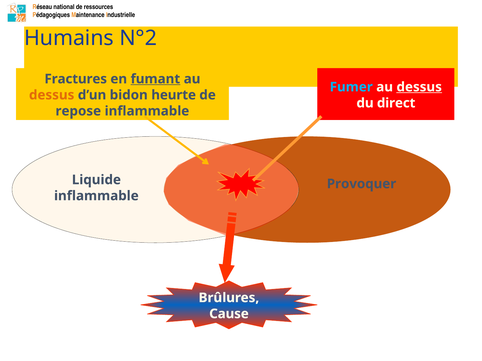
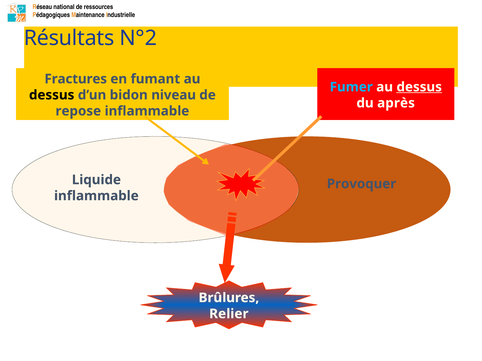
Humains: Humains -> Résultats (69, 38)
fumant underline: present -> none (155, 79)
dessus colour: orange -> black (52, 95)
heurte: heurte -> niveau (174, 95)
direct: direct -> après (396, 103)
Cause: Cause -> Relier (229, 314)
